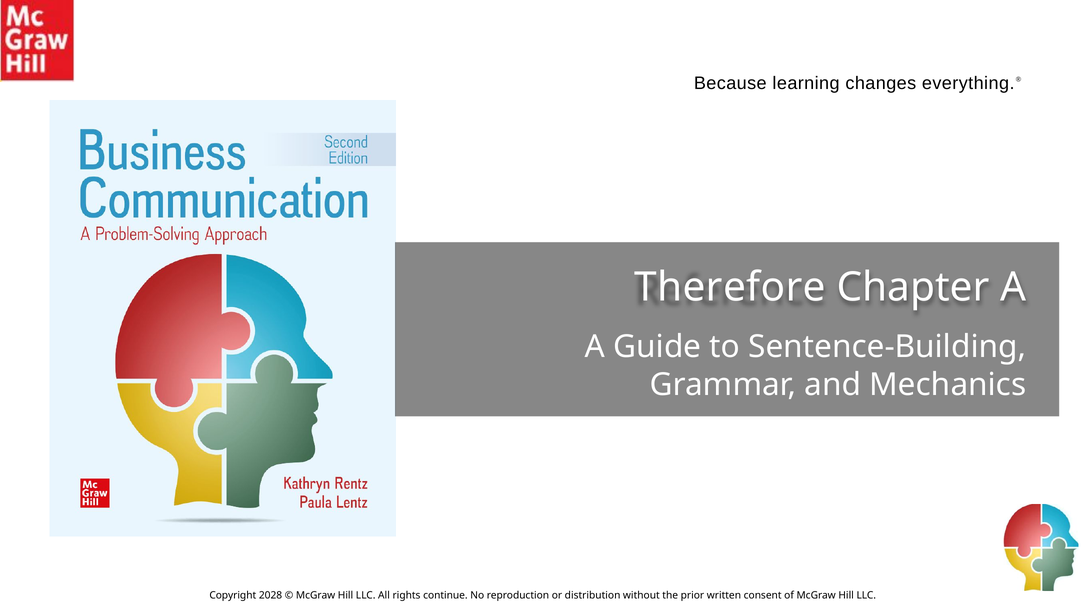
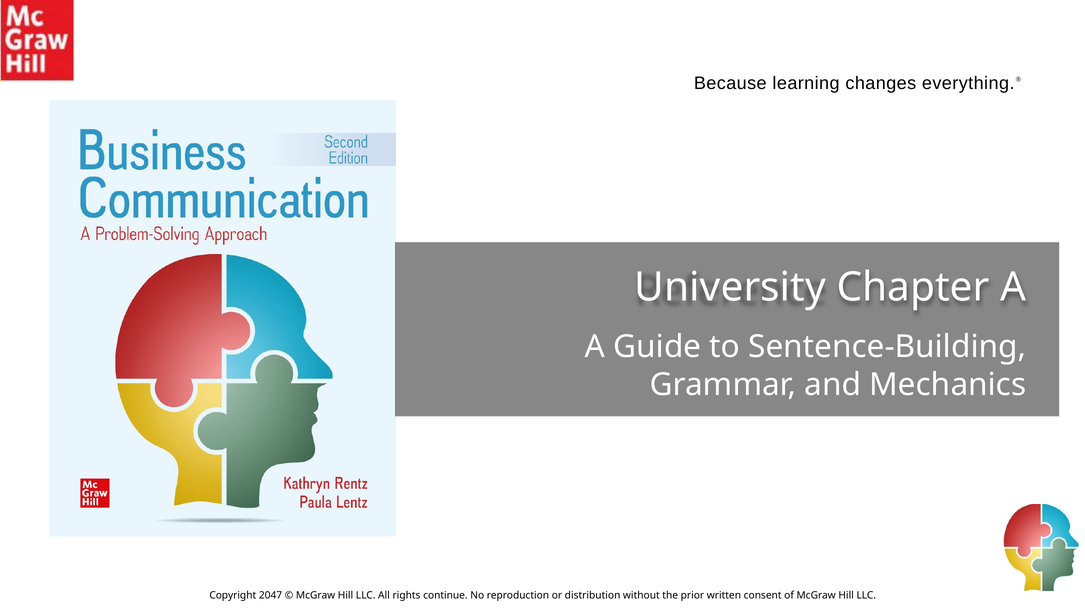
Therefore: Therefore -> University (730, 287)
2028: 2028 -> 2047 (271, 595)
